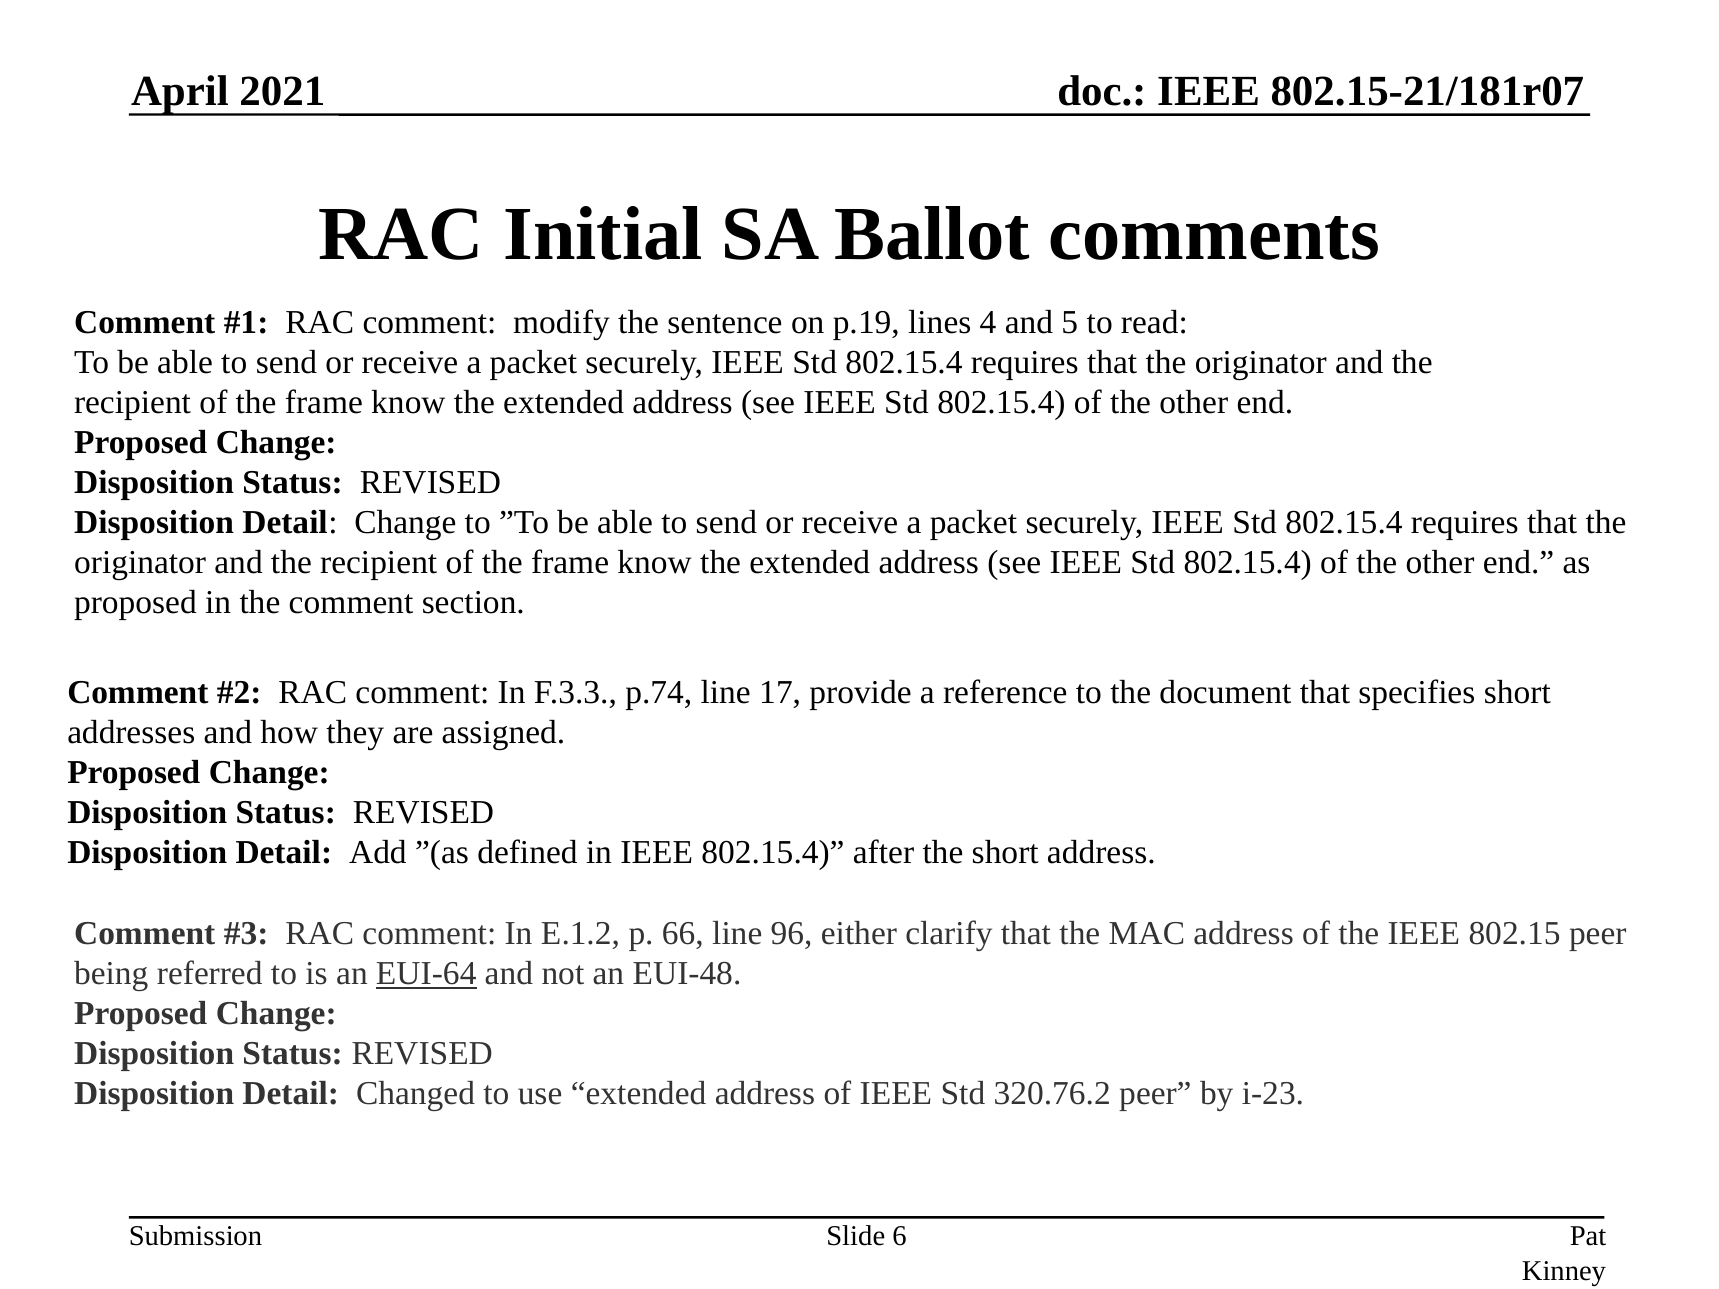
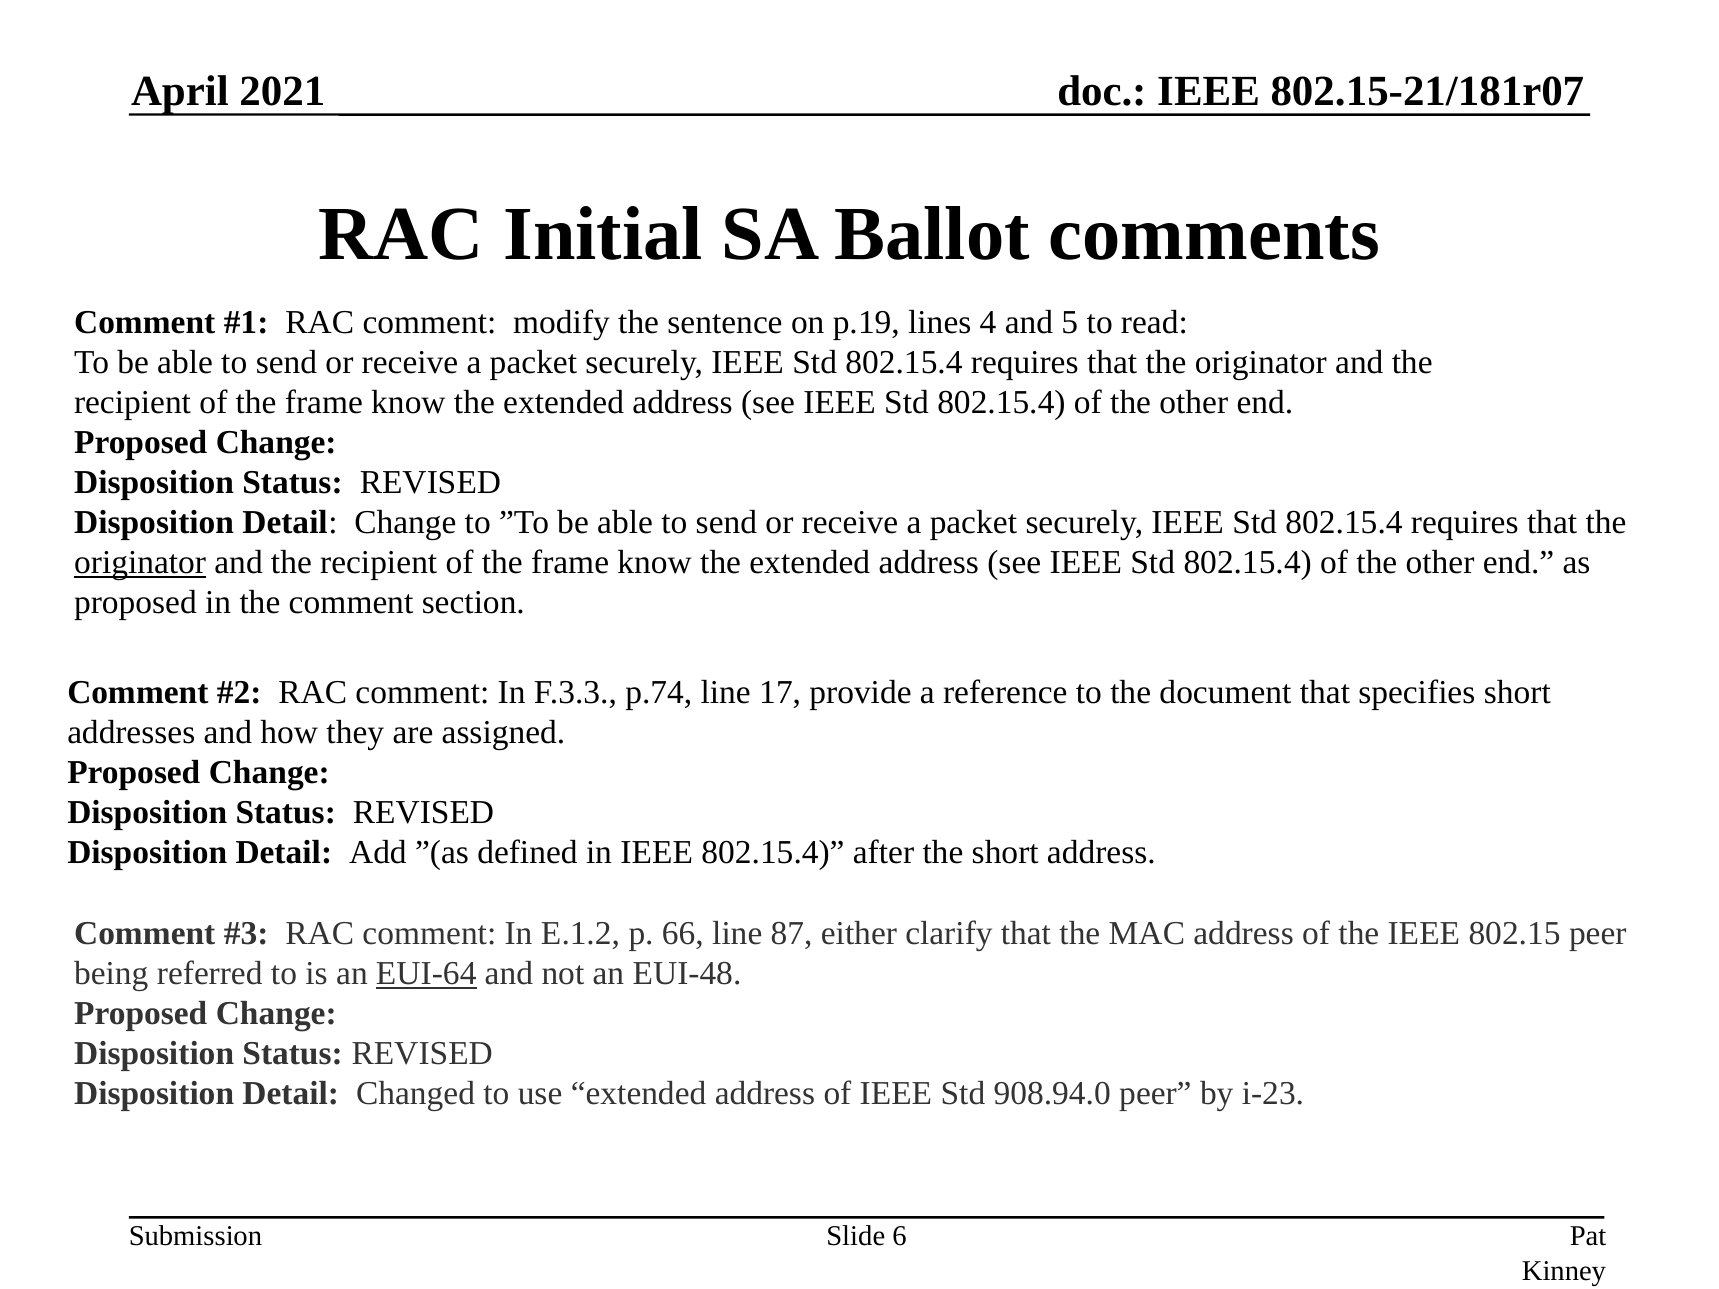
originator underline: none -> present (140, 563)
96: 96 -> 87 (792, 933)
320.76.2: 320.76.2 -> 908.94.0 (1052, 1094)
